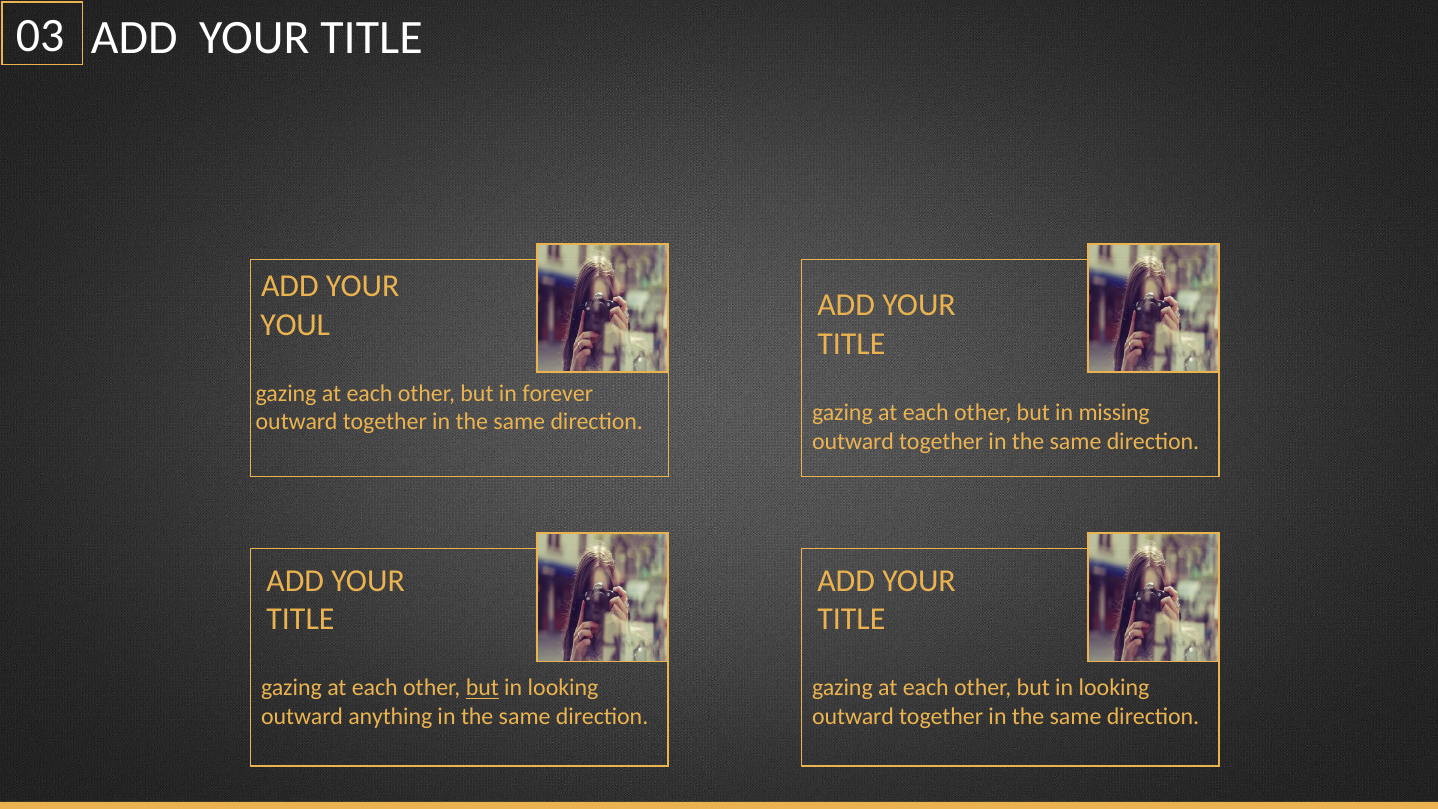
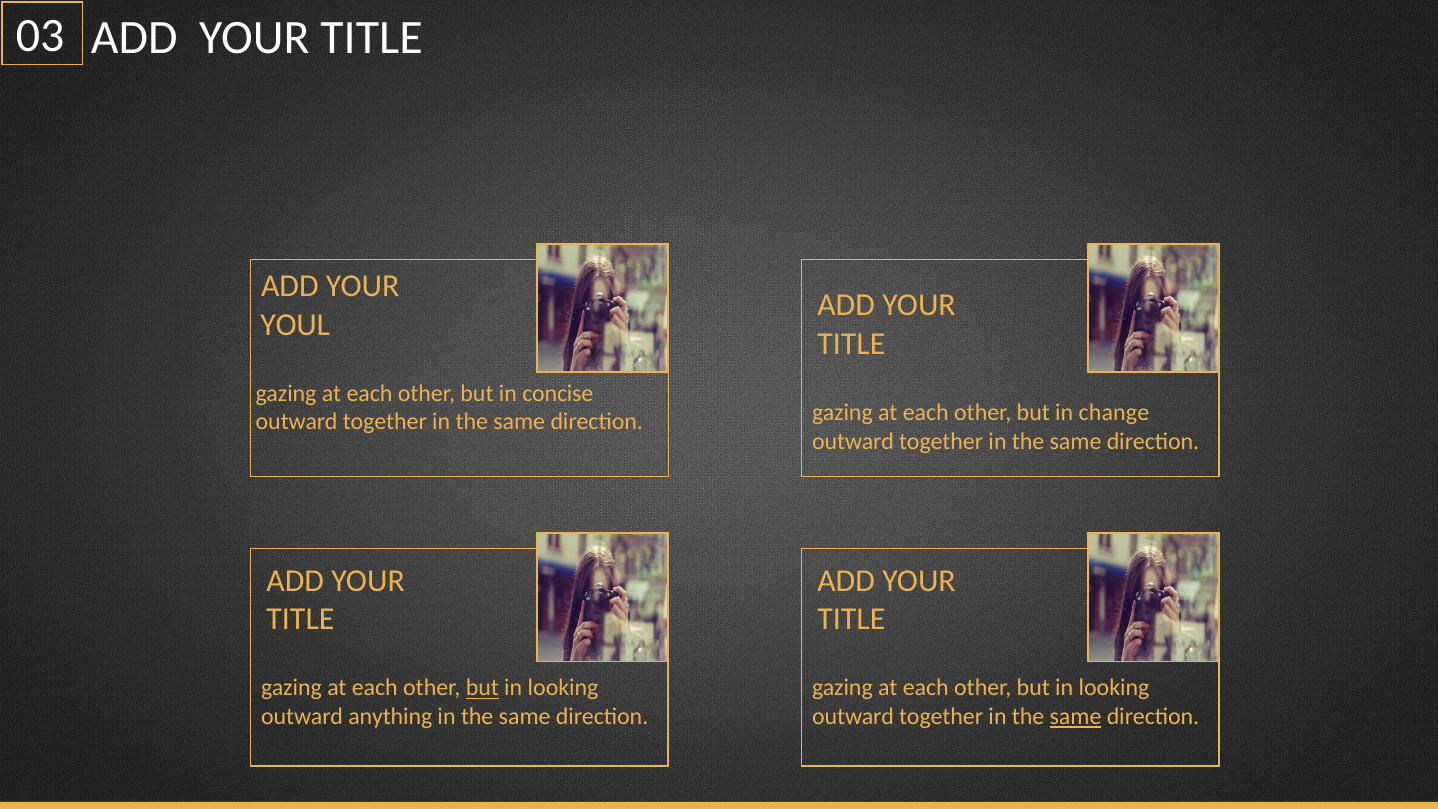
forever: forever -> concise (558, 393)
missing: missing -> change (1114, 412)
same underline: none -> present (1076, 717)
